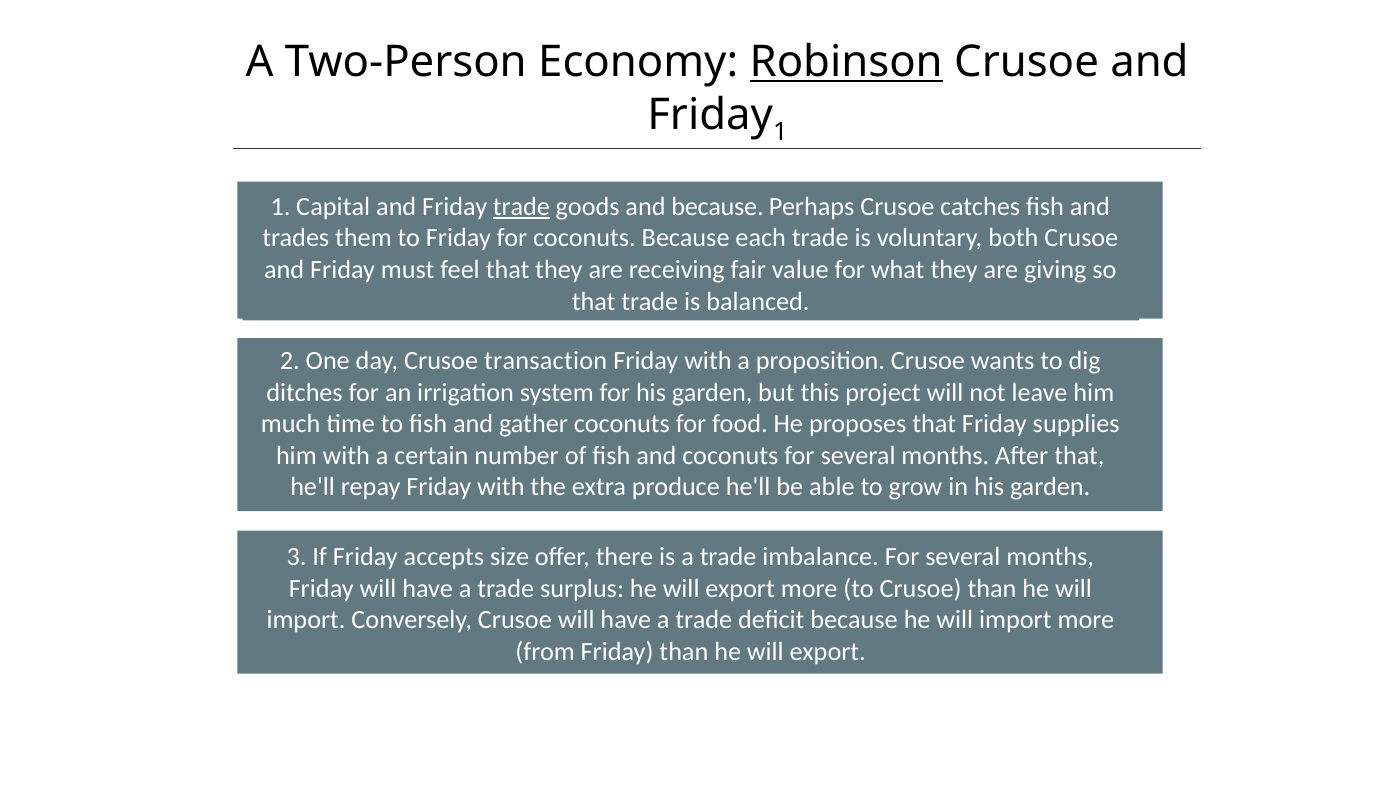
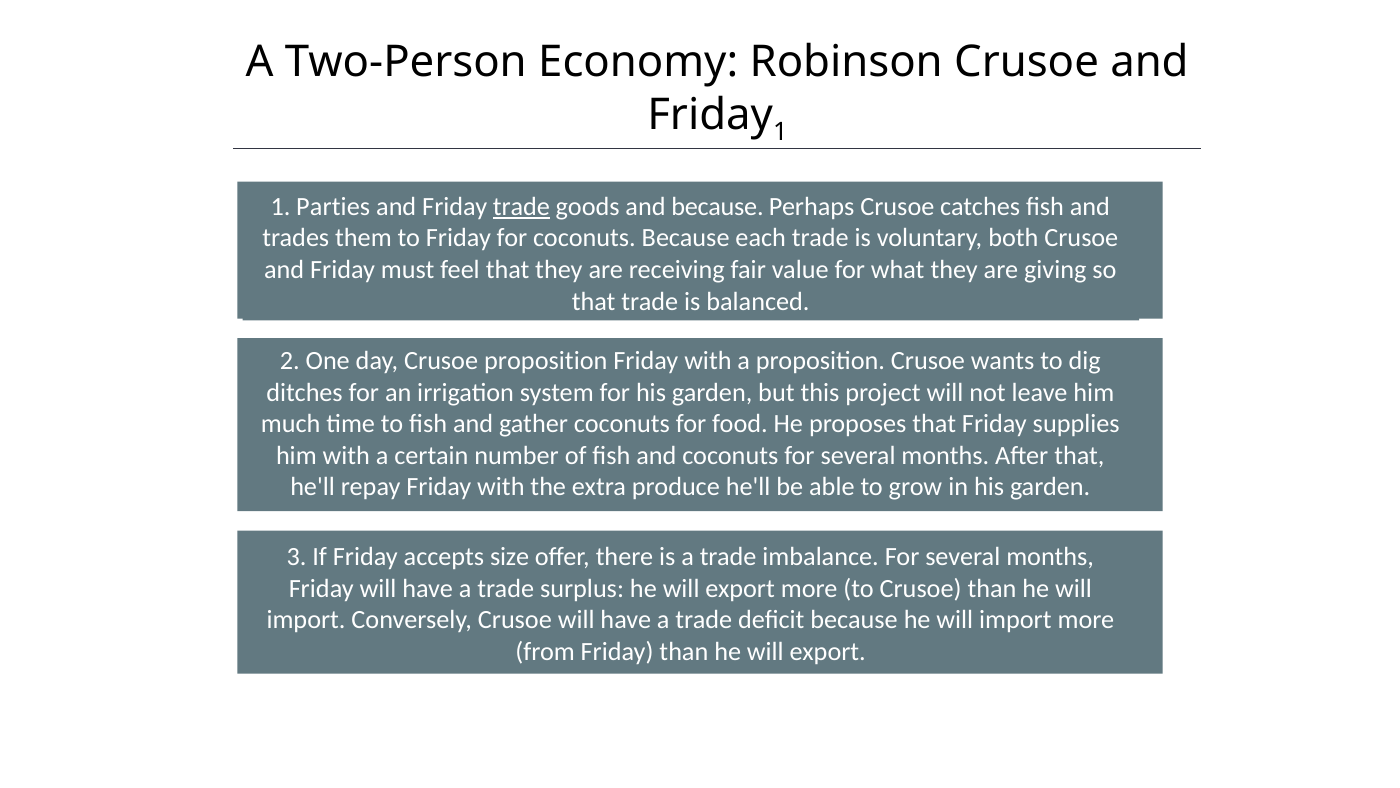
Robinson underline: present -> none (846, 62)
Capital: Capital -> Parties (333, 207)
Crusoe transaction: transaction -> proposition (546, 361)
